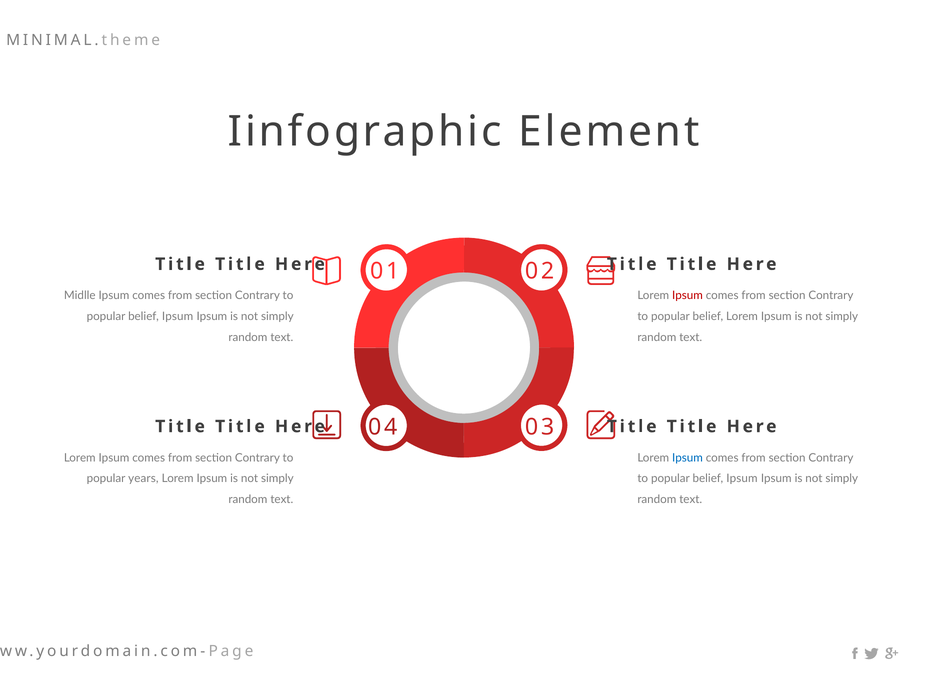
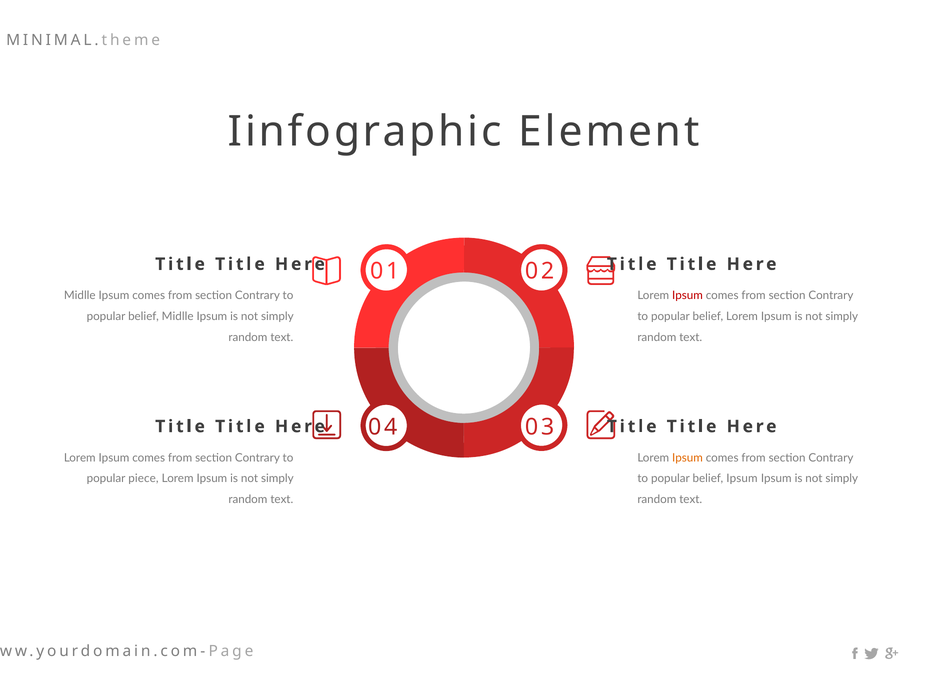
Ipsum: Ipsum -> Midlle (178, 316)
Ipsum colour: blue -> orange (687, 458)
years: years -> piece (143, 479)
